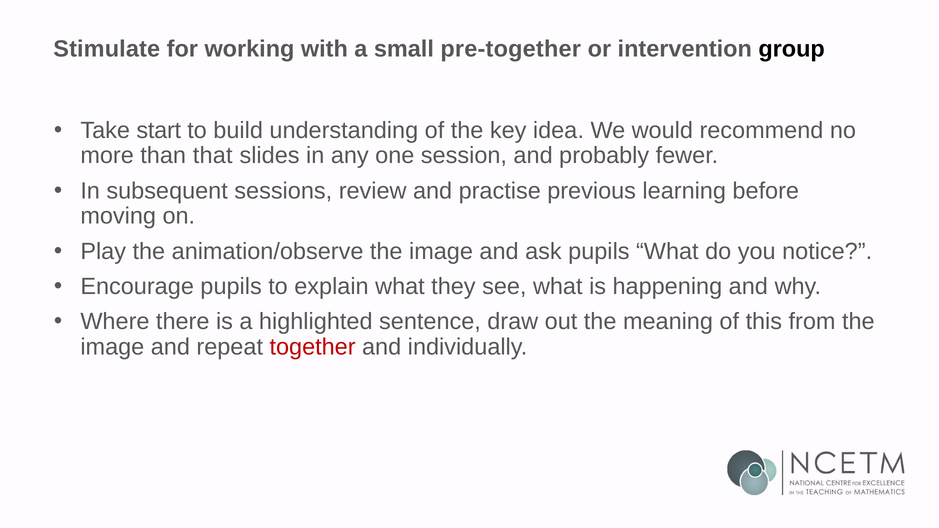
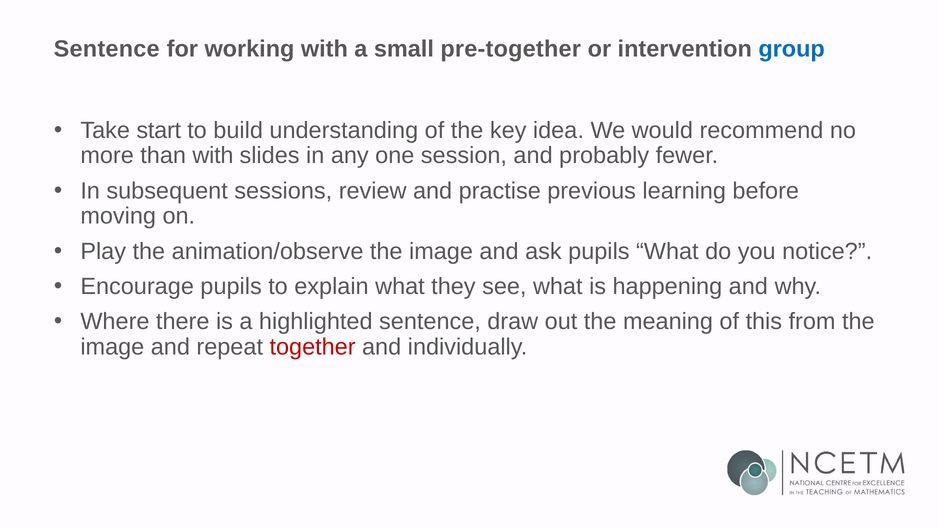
Stimulate: Stimulate -> Sentence (107, 49)
group colour: black -> blue (792, 49)
than that: that -> with (213, 156)
